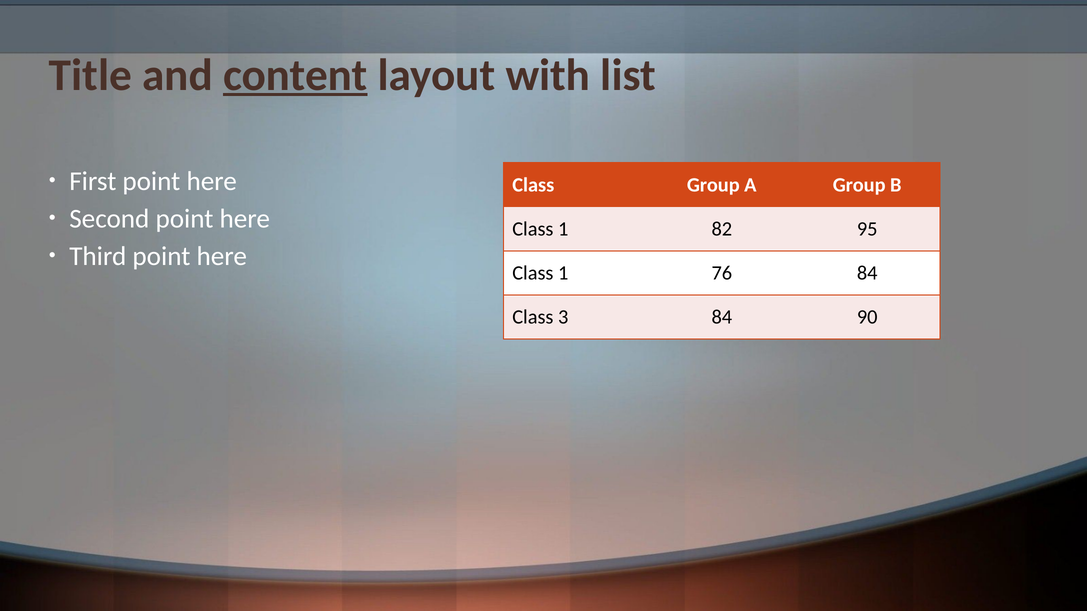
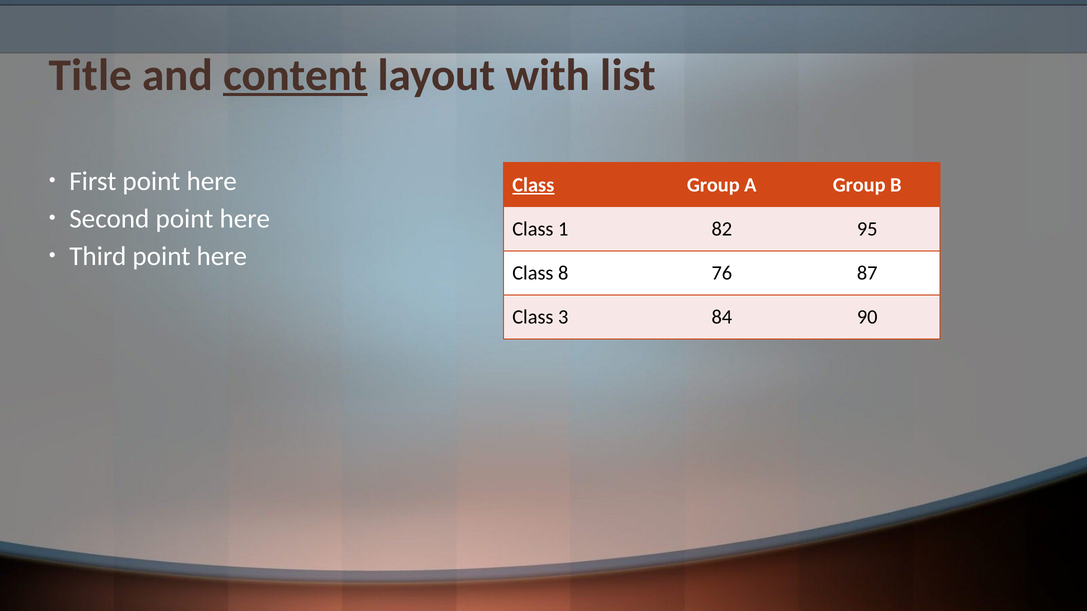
Class underline: none -> present (533, 185)
1: 1 -> 8 (563, 273)
76 84: 84 -> 87 (867, 273)
